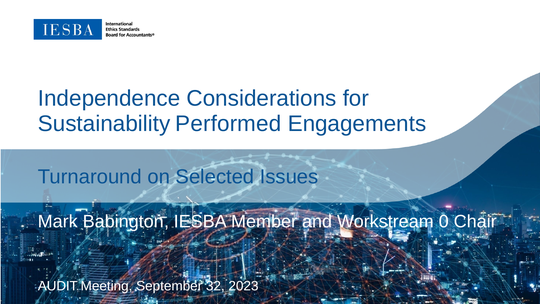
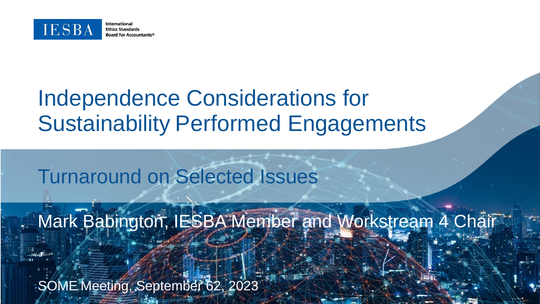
0: 0 -> 4 (444, 221)
AUDIT: AUDIT -> SOME (58, 286)
32: 32 -> 62 (215, 286)
